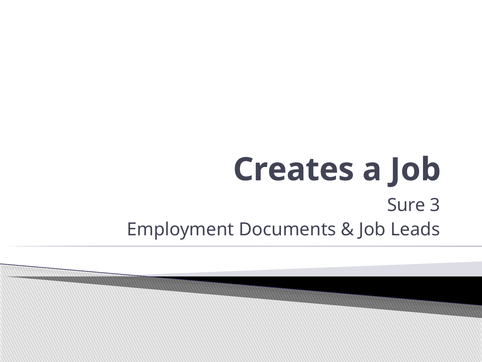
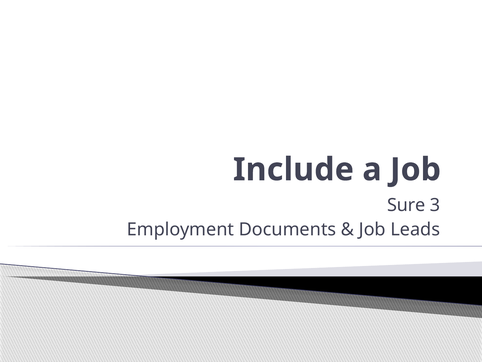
Creates: Creates -> Include (293, 169)
